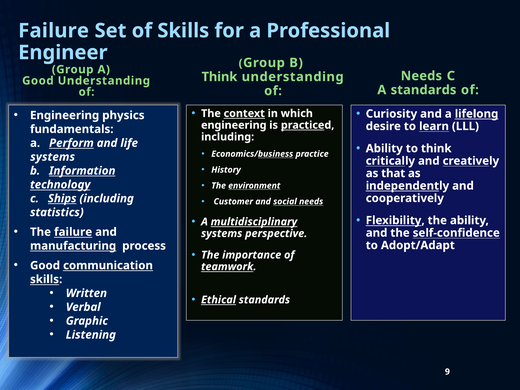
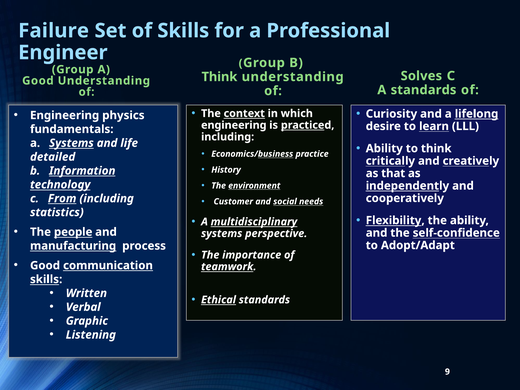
Needs: Needs -> Solves (421, 76)
a Perform: Perform -> Systems (71, 143)
systems: systems -> detailed (53, 157)
Ships: Ships -> From (62, 198)
The failure: failure -> people (73, 232)
